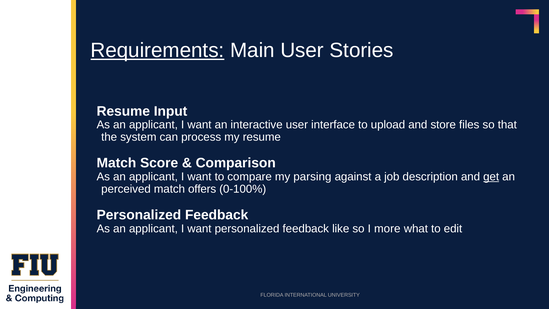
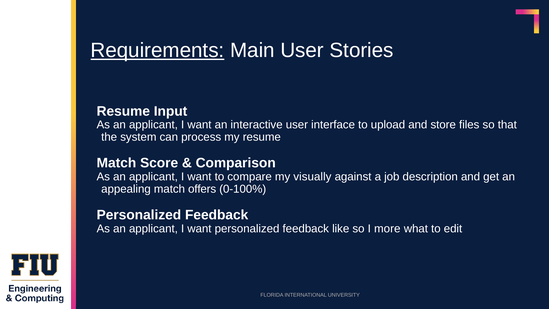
parsing: parsing -> visually (312, 177)
get underline: present -> none (491, 177)
perceived: perceived -> appealing (126, 189)
